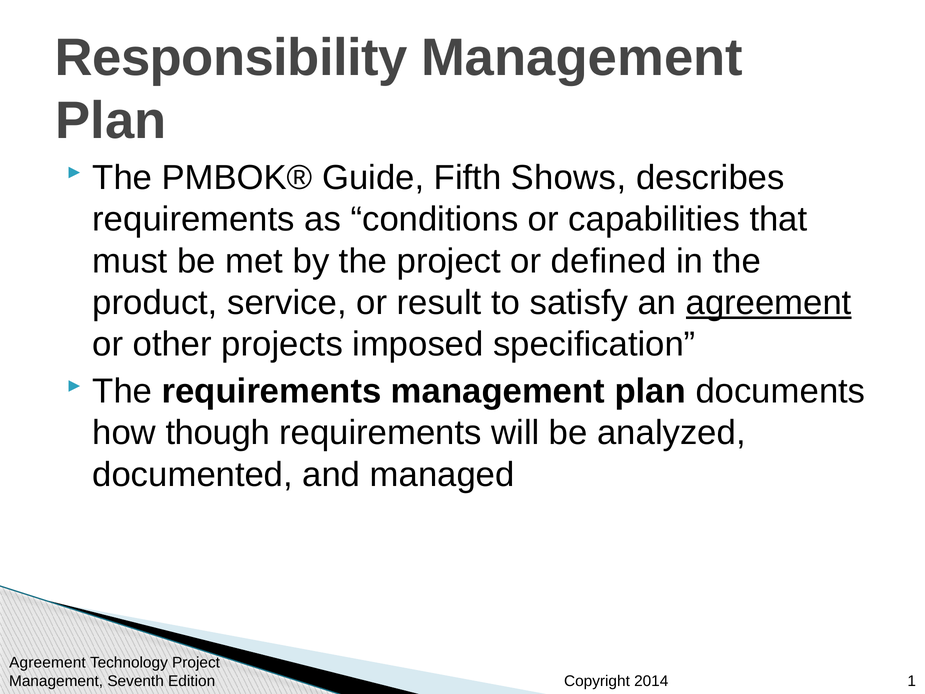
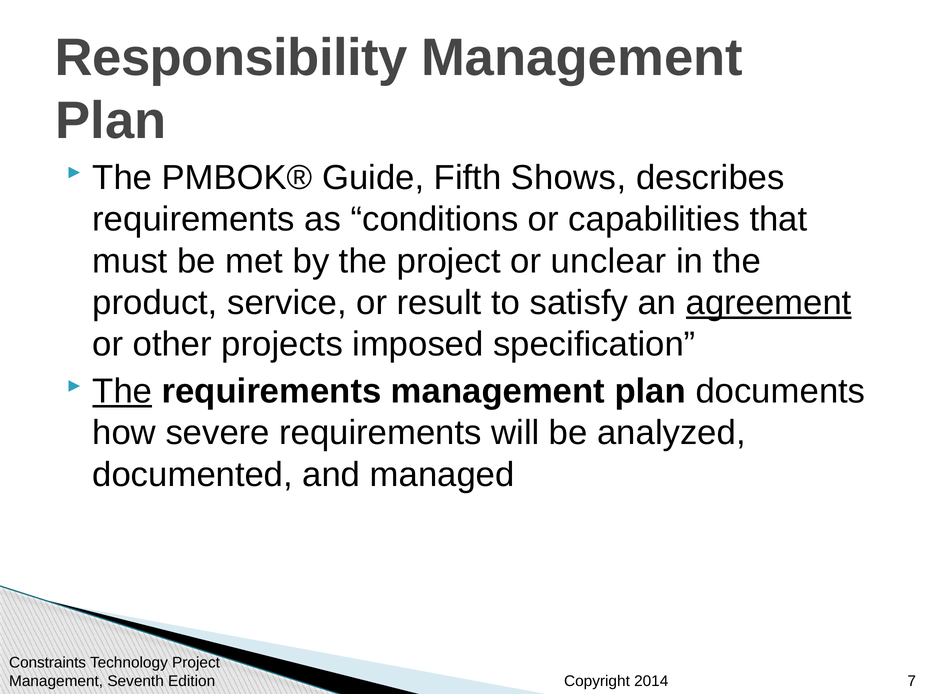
defined: defined -> unclear (609, 261)
The underline: none -> present (122, 391)
though: though -> severe (218, 433)
Agreement: Agreement -> Constraints (48, 662)
1: 1 -> 7 (912, 681)
